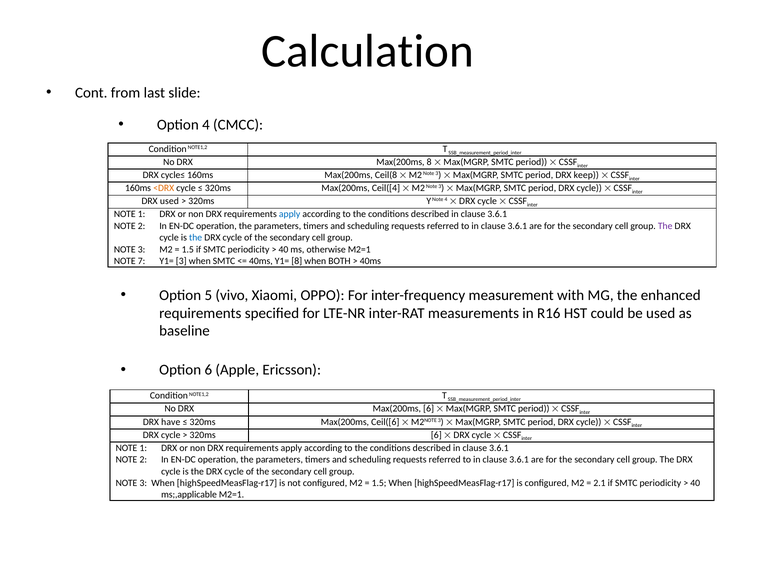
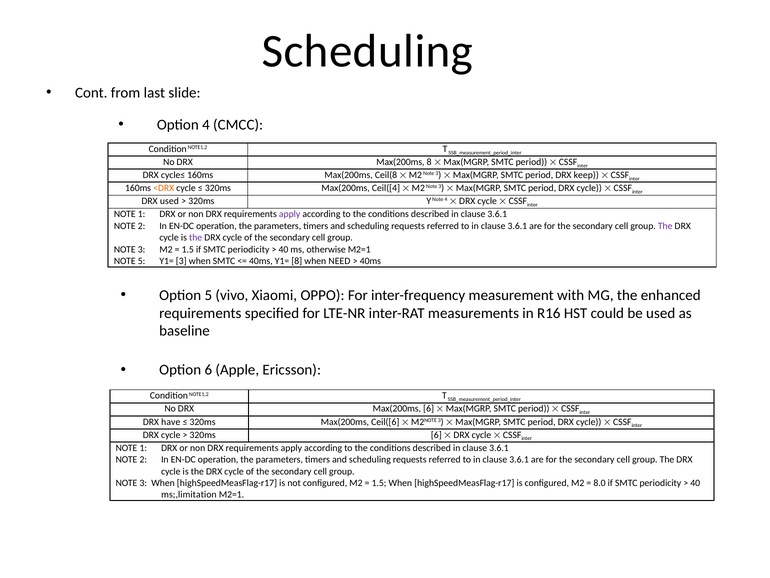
Calculation: Calculation -> Scheduling (367, 51)
apply colour: blue -> purple (290, 214)
the colour: blue -> purple (196, 237)
NOTE 7: 7 -> 5 (142, 261)
BOTH: BOTH -> NEED (339, 261)
2.1: 2.1 -> 8.0 (599, 483)
ms;,applicable: ms;,applicable -> ms;,limitation (189, 494)
